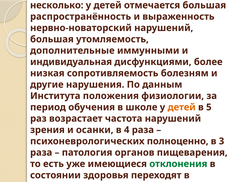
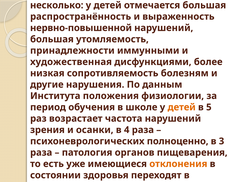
нервно-новаторский: нервно-новаторский -> нервно-повышенной (81, 28)
дополнительные: дополнительные -> принадлежности (72, 51)
индивидуальная: индивидуальная -> художественная (71, 62)
отклонения colour: green -> orange (178, 164)
